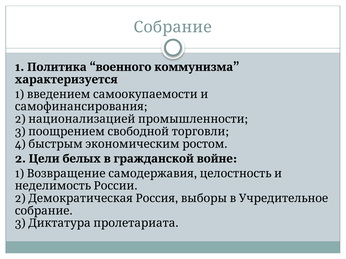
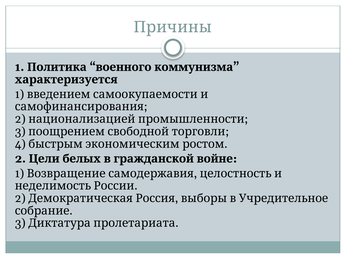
Собрание: Собрание -> Причины (173, 27)
